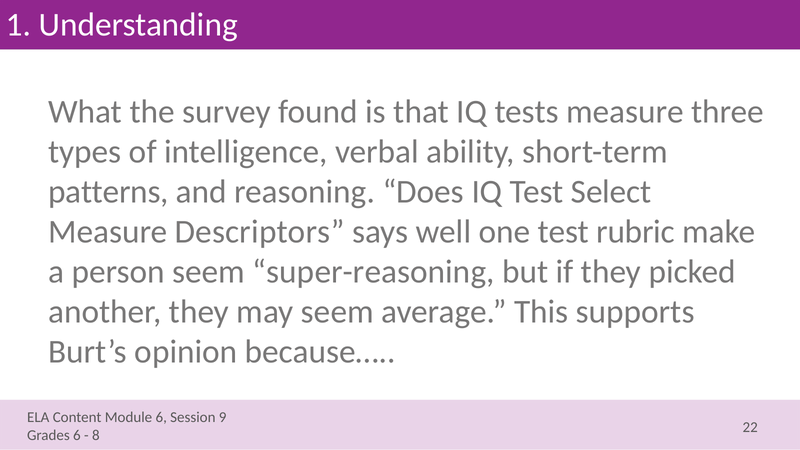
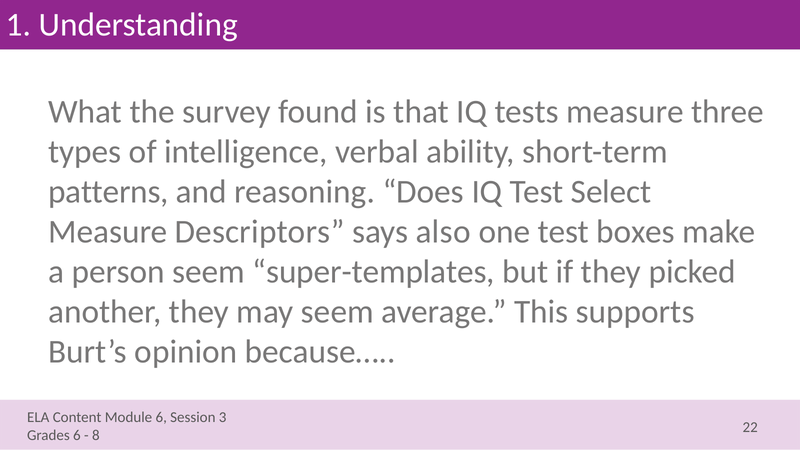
well: well -> also (443, 232)
rubric: rubric -> boxes (636, 232)
super-reasoning: super-reasoning -> super-templates (374, 272)
9: 9 -> 3 (223, 417)
